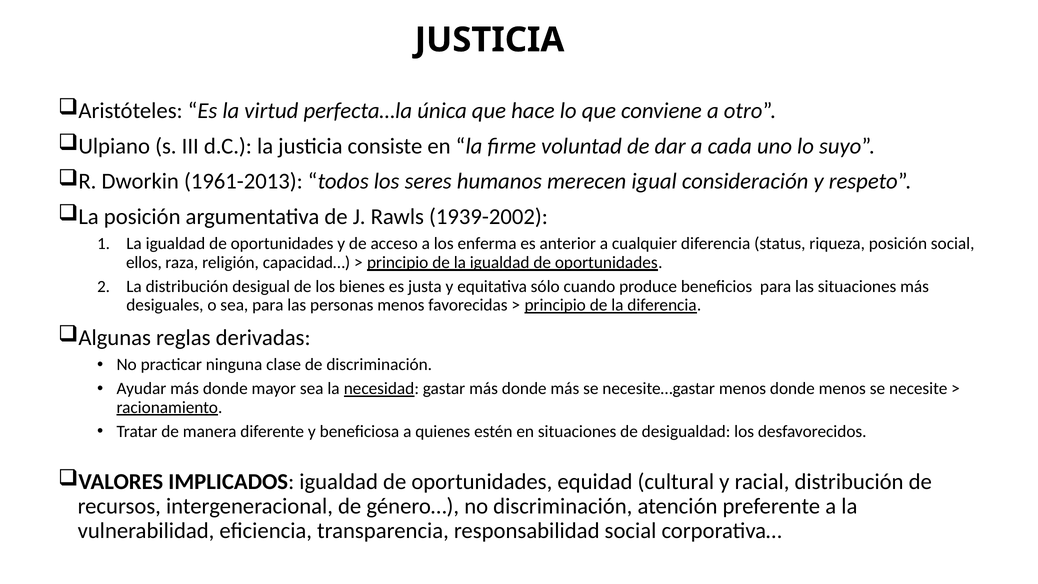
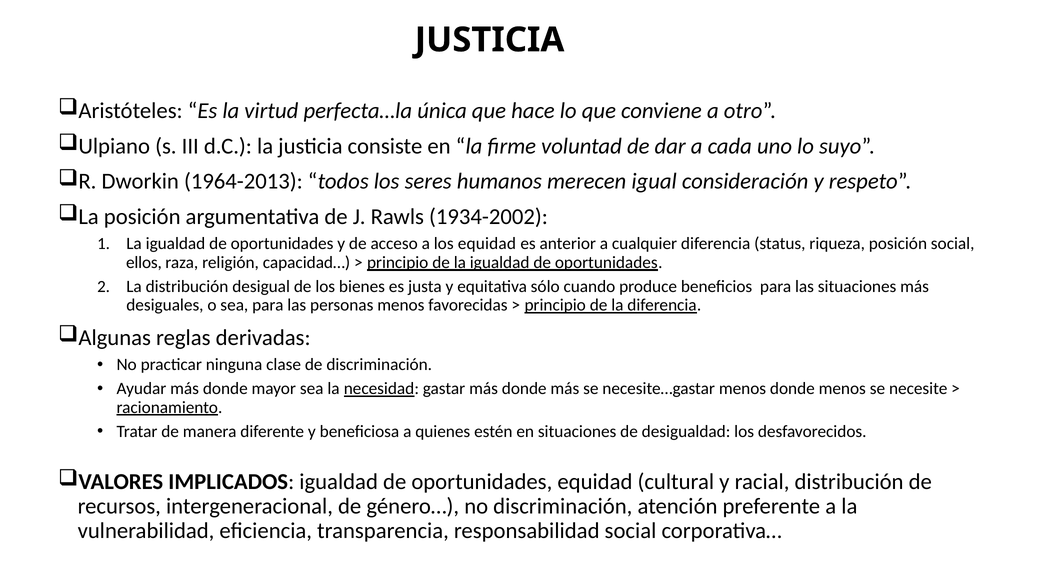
1961-2013: 1961-2013 -> 1964-2013 (243, 181)
1939-2002: 1939-2002 -> 1934-2002 (488, 217)
los enferma: enferma -> equidad (487, 244)
